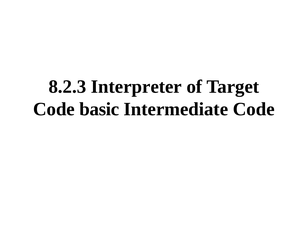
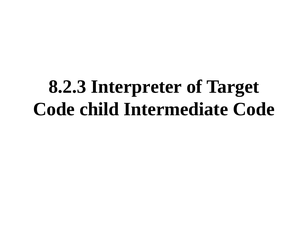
basic: basic -> child (99, 109)
